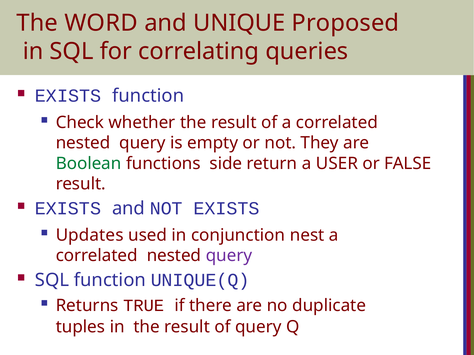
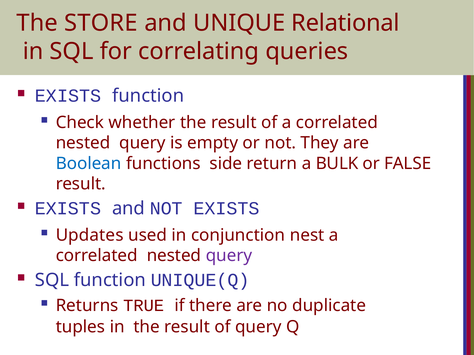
WORD: WORD -> STORE (101, 23)
Proposed: Proposed -> Relational (346, 23)
Boolean colour: green -> blue (89, 164)
USER: USER -> BULK (337, 164)
